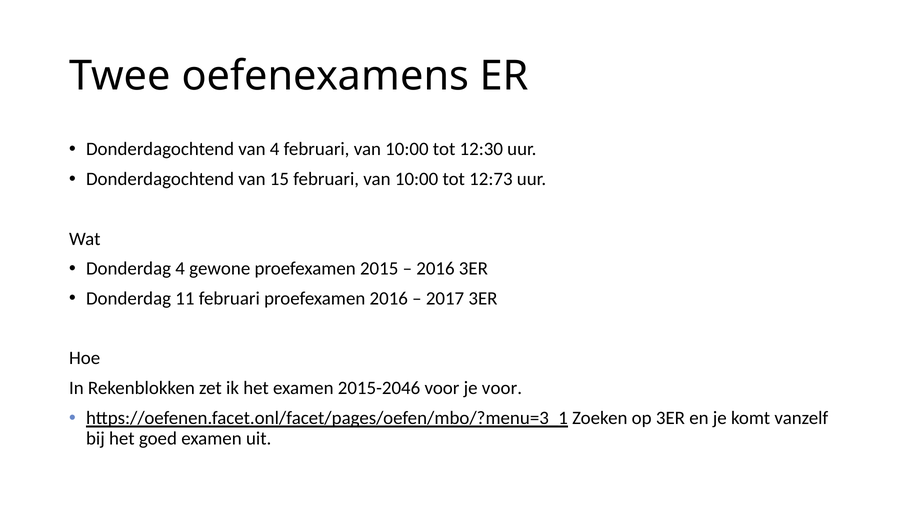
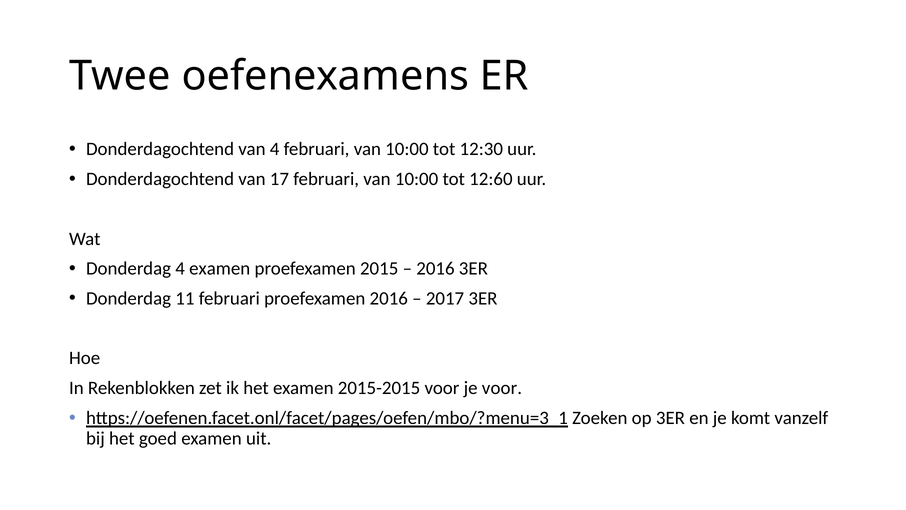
15: 15 -> 17 (279, 179)
12:73: 12:73 -> 12:60 (491, 179)
4 gewone: gewone -> examen (220, 268)
2015-2046: 2015-2046 -> 2015-2015 (379, 388)
